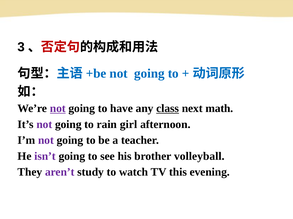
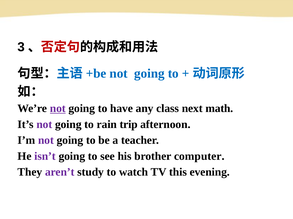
class underline: present -> none (168, 109)
girl: girl -> trip (129, 125)
volleyball: volleyball -> computer (199, 157)
